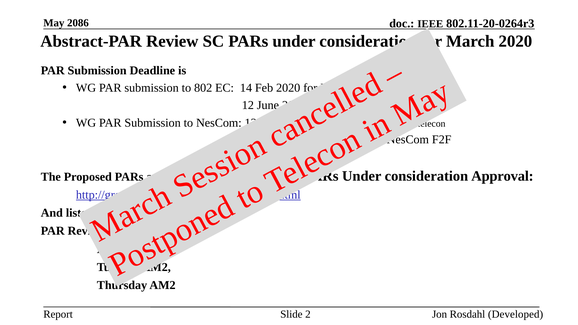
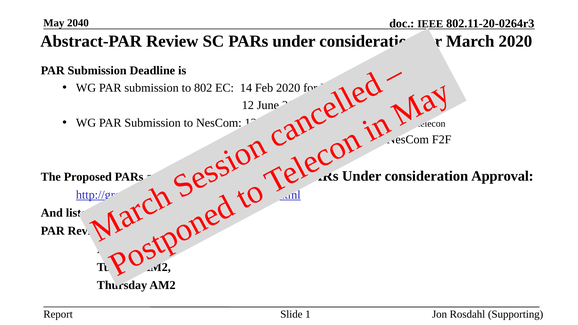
2086: 2086 -> 2040 (78, 23)
2: 2 -> 1 (308, 314)
Developed: Developed -> Supporting (516, 314)
